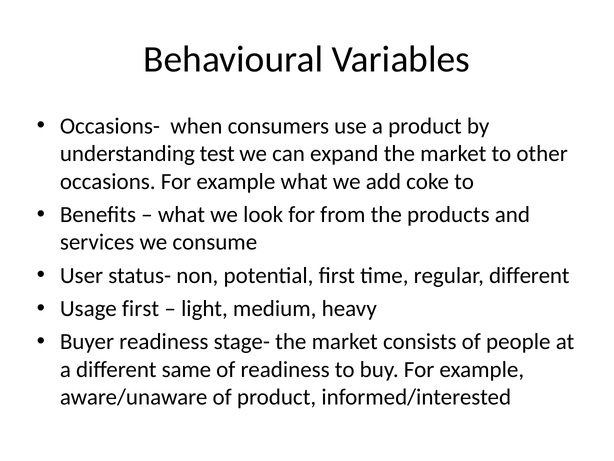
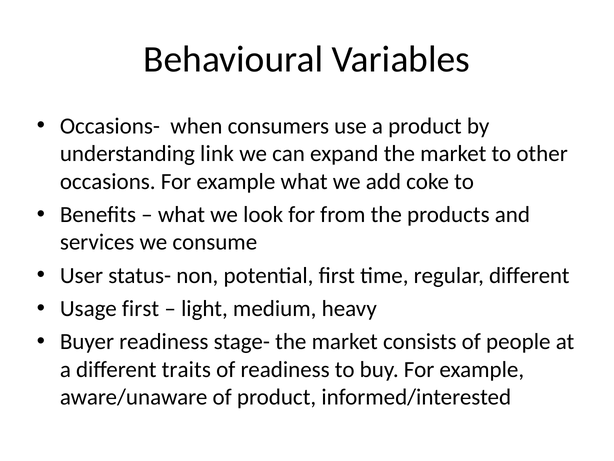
test: test -> link (217, 154)
same: same -> traits (186, 369)
